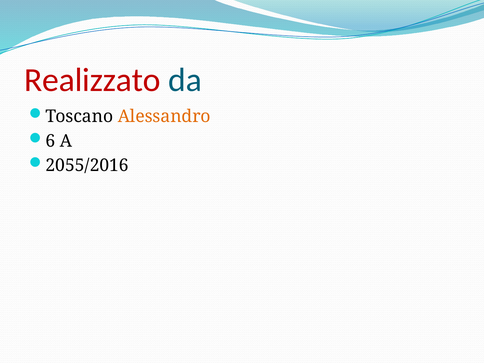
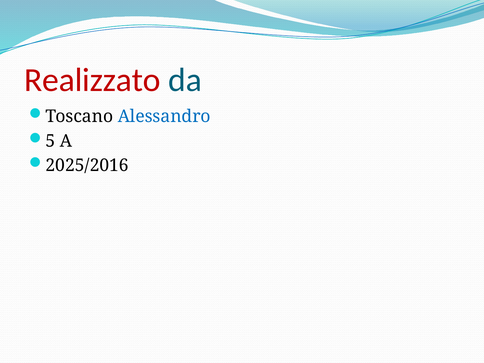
Alessandro colour: orange -> blue (164, 117)
6: 6 -> 5 (50, 141)
2055/2016: 2055/2016 -> 2025/2016 (87, 165)
